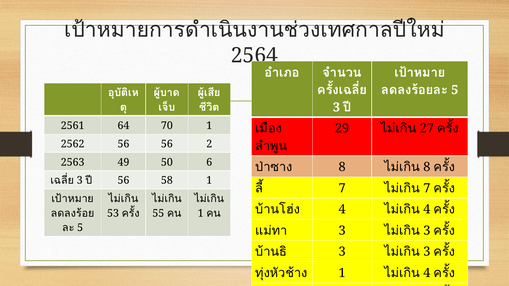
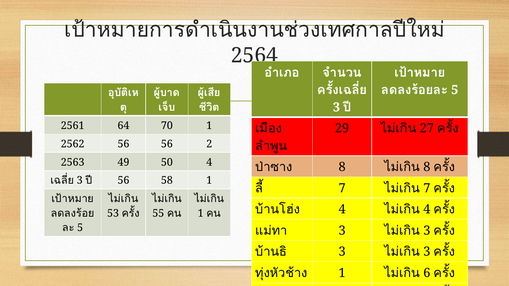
50 6: 6 -> 4 (209, 162)
4: 4 -> 6 (427, 273)
